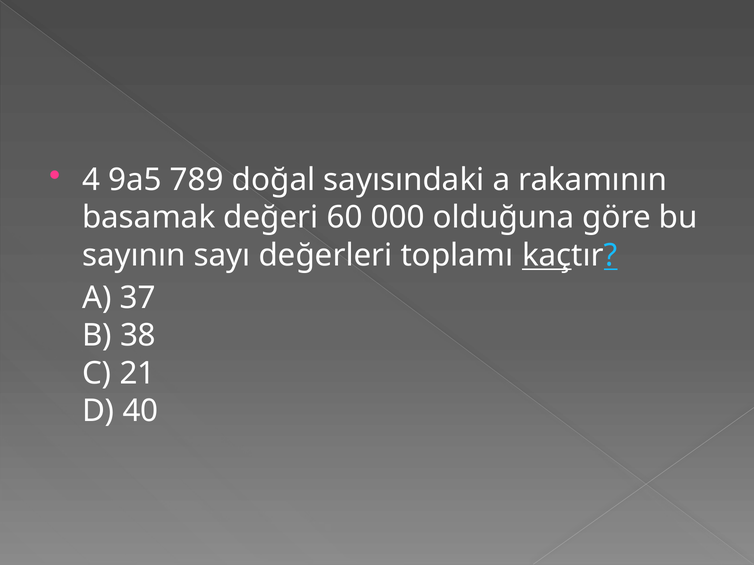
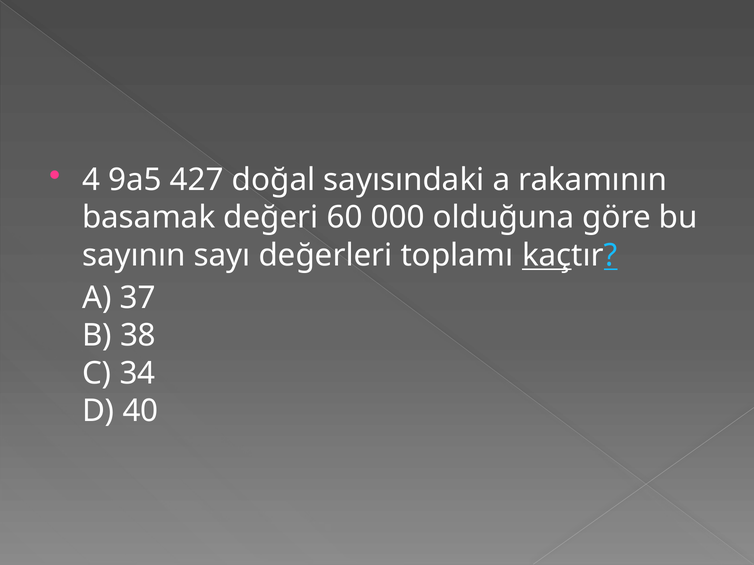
789: 789 -> 427 (197, 180)
21: 21 -> 34 (137, 374)
